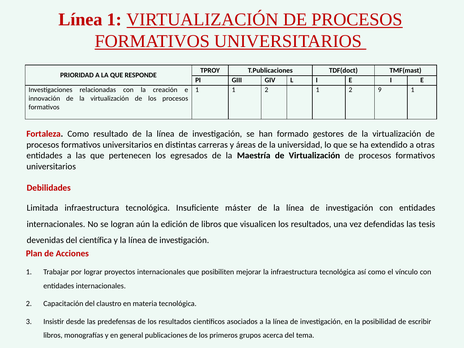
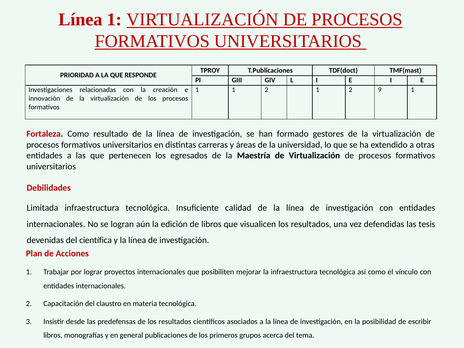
máster: máster -> calidad (238, 208)
